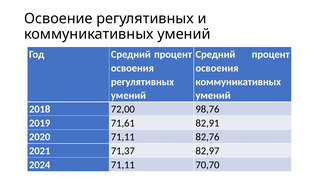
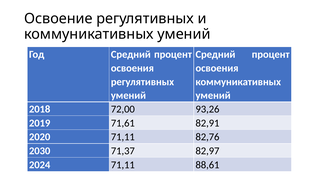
98,76: 98,76 -> 93,26 (207, 109)
2021: 2021 -> 2030 (40, 151)
70,70: 70,70 -> 88,61 (207, 165)
